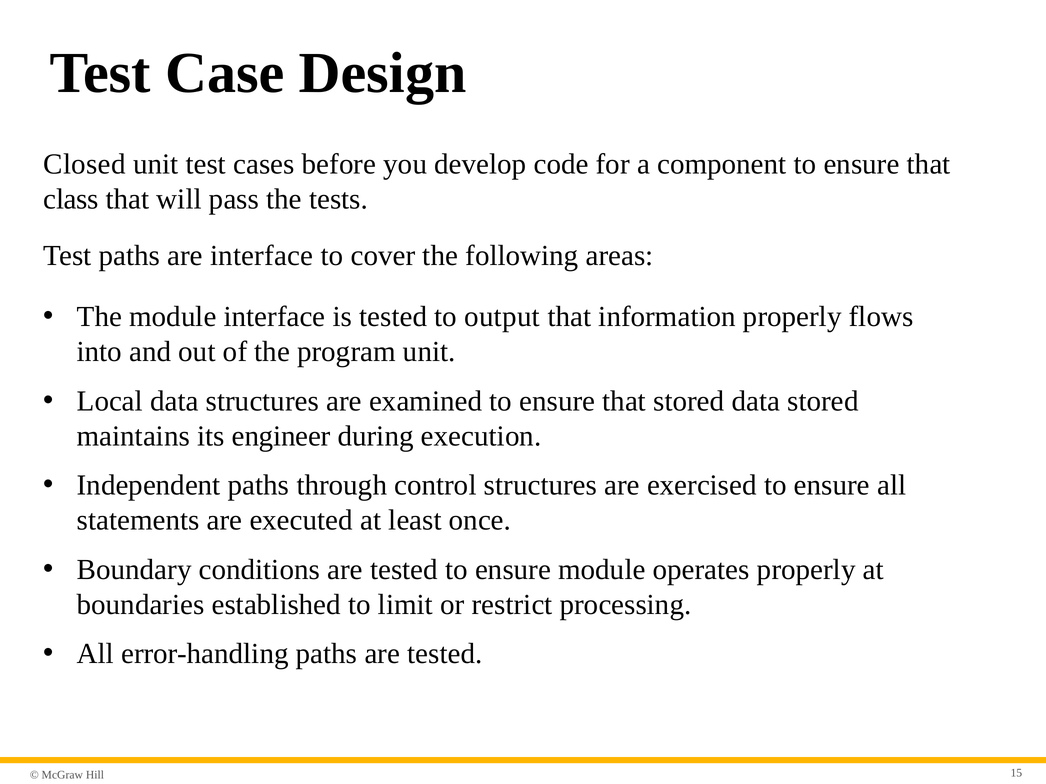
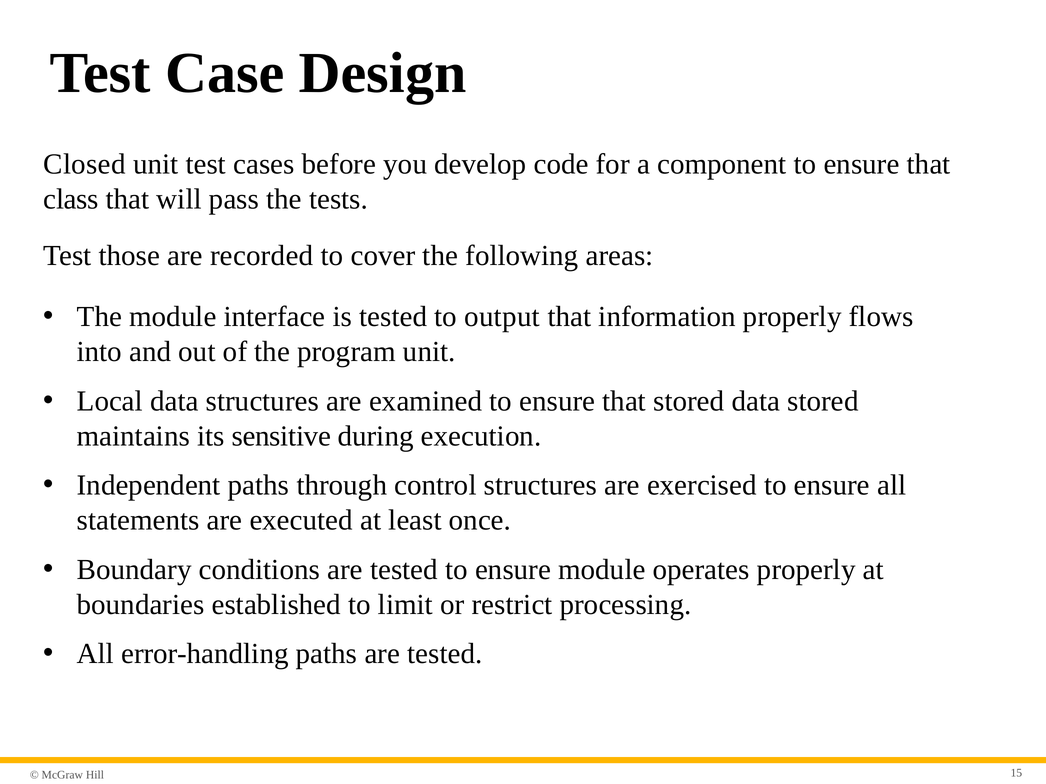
Test paths: paths -> those (129, 256)
are interface: interface -> recorded (262, 256)
engineer: engineer -> sensitive (281, 436)
